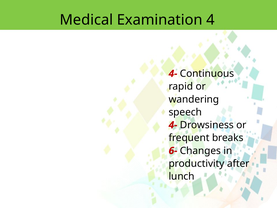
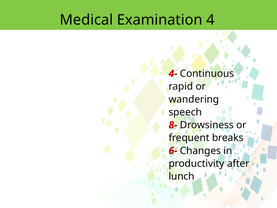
4-: 4- -> 8- (173, 125)
